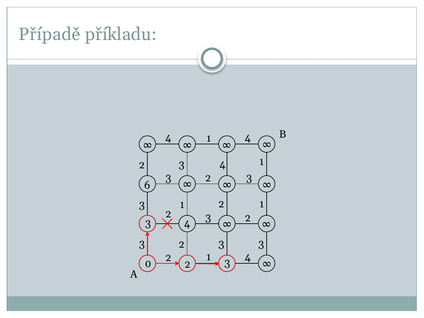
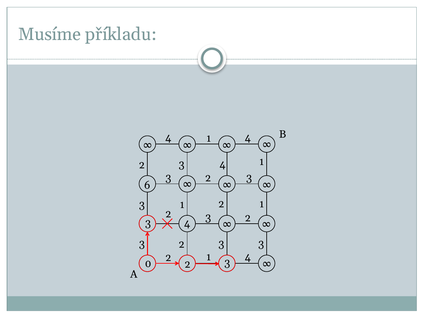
Případě: Případě -> Musíme (50, 34)
